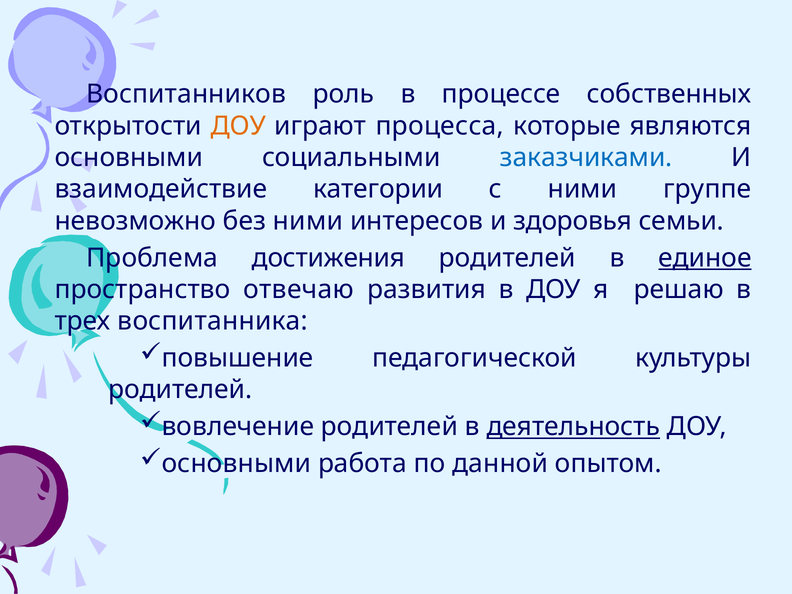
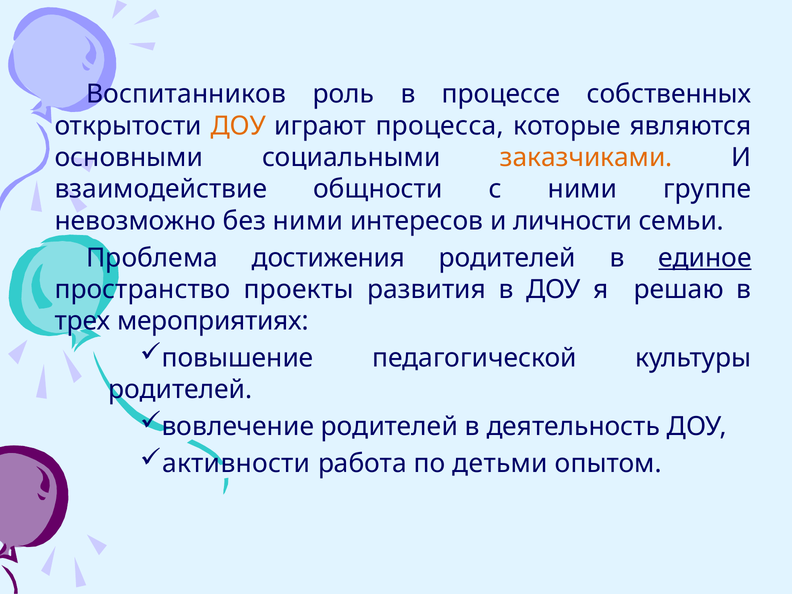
заказчиками colour: blue -> orange (586, 157)
категории: категории -> общности (378, 189)
здоровья: здоровья -> личности (573, 221)
отвечаю: отвечаю -> проекты (299, 289)
воспитанника: воспитанника -> мероприятиях (213, 321)
деятельность underline: present -> none (573, 427)
основными: основными -> активности (236, 464)
данной: данной -> детьми (500, 464)
